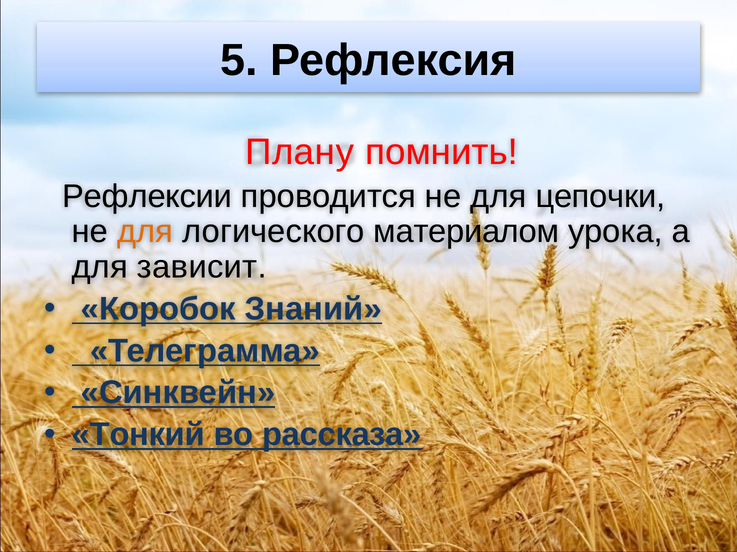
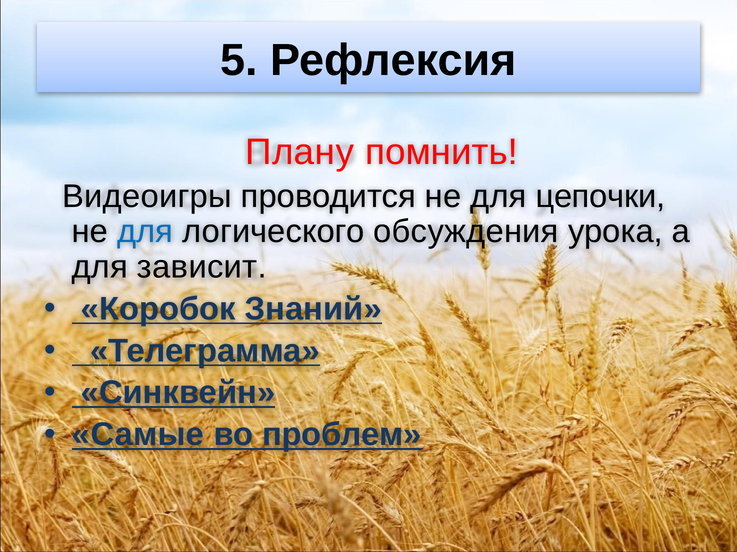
Рефлексии: Рефлексии -> Видеоигры (147, 197)
для colour: orange -> blue (145, 232)
материалом: материалом -> обсуждения (466, 232)
Тонкий: Тонкий -> Самые (138, 435)
рассказа: рассказа -> проблем (342, 435)
